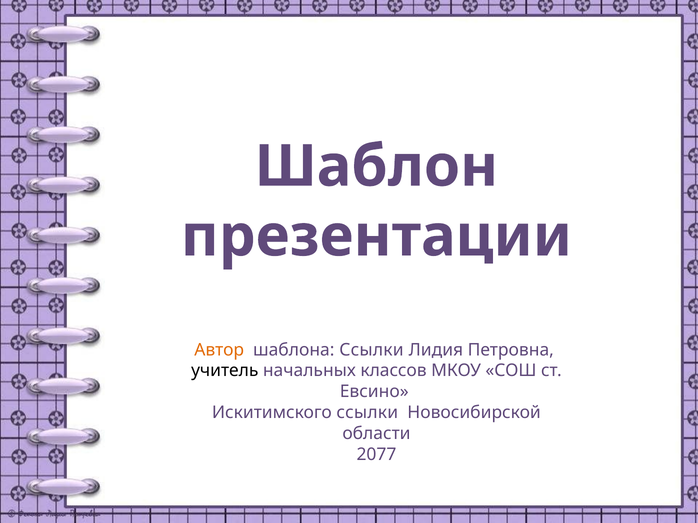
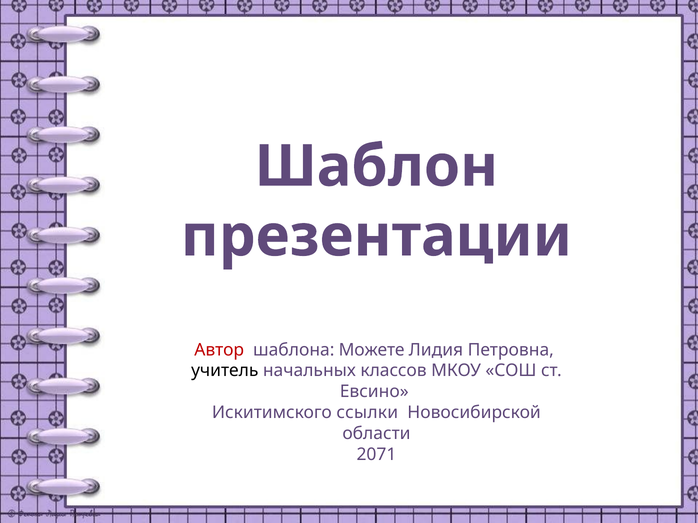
Автор colour: orange -> red (219, 350)
шаблона Ссылки: Ссылки -> Можете (372, 350)
2077: 2077 -> 2071 (376, 455)
